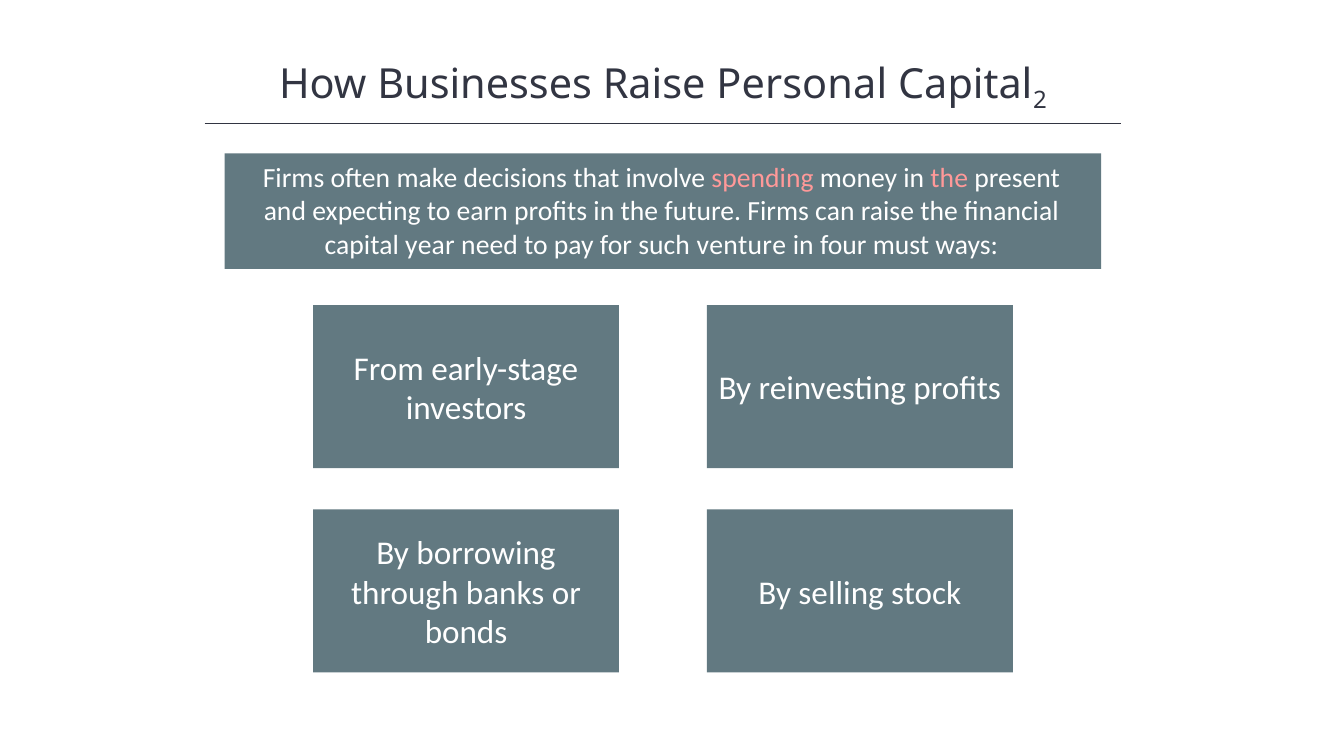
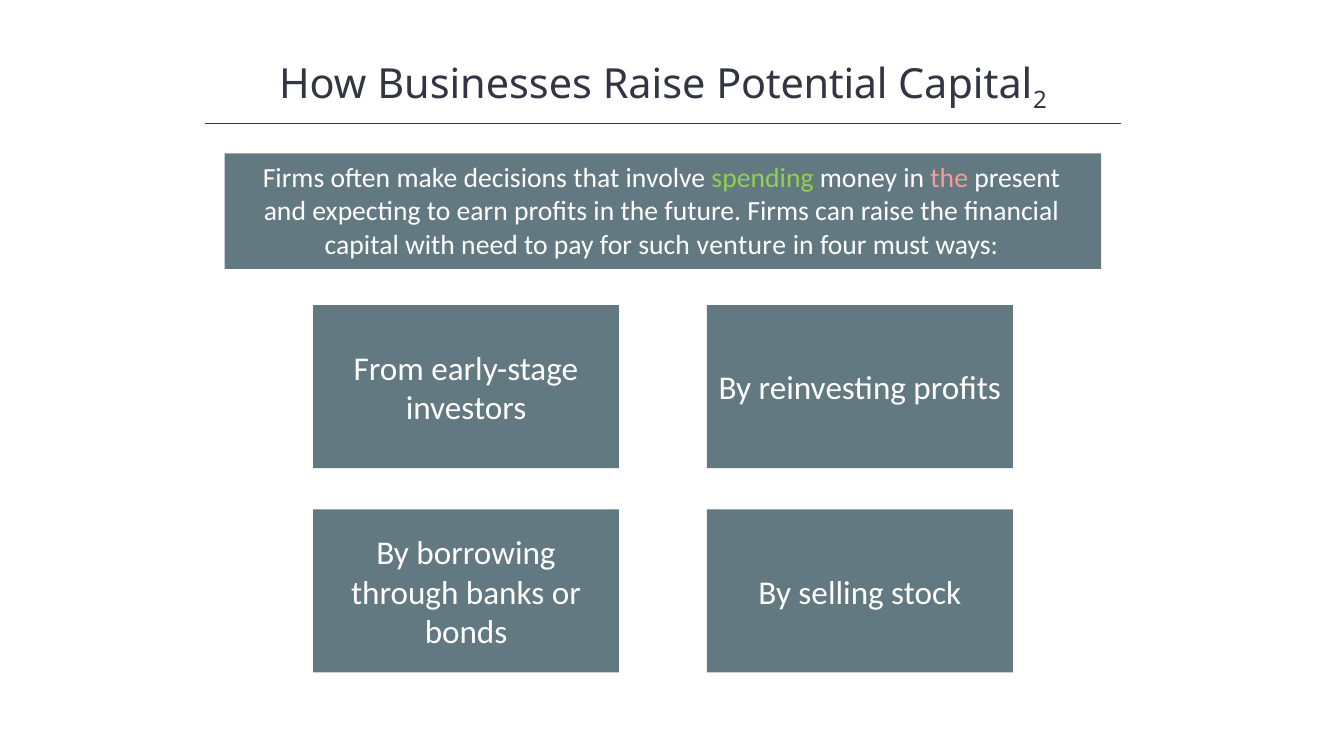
Personal: Personal -> Potential (802, 85)
spending colour: pink -> light green (763, 179)
year: year -> with (430, 245)
